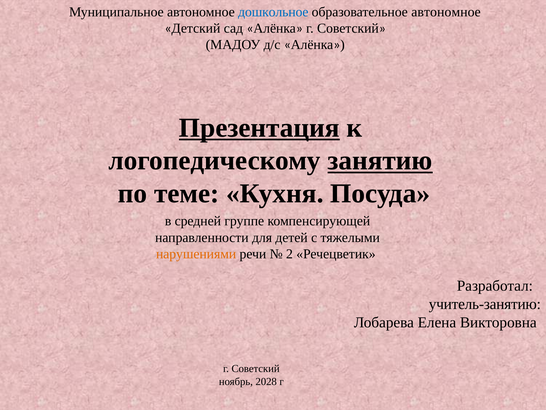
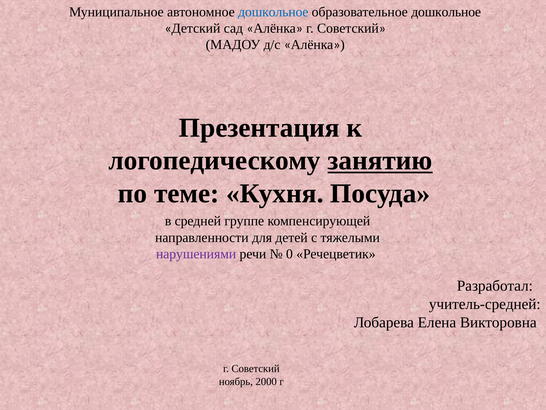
образовательное автономное: автономное -> дошкольное (446, 12)
Презентация underline: present -> none (259, 128)
нарушениями colour: orange -> purple (196, 254)
2: 2 -> 0 (289, 254)
учитель-занятию: учитель-занятию -> учитель-средней (485, 304)
2028: 2028 -> 2000 (266, 381)
